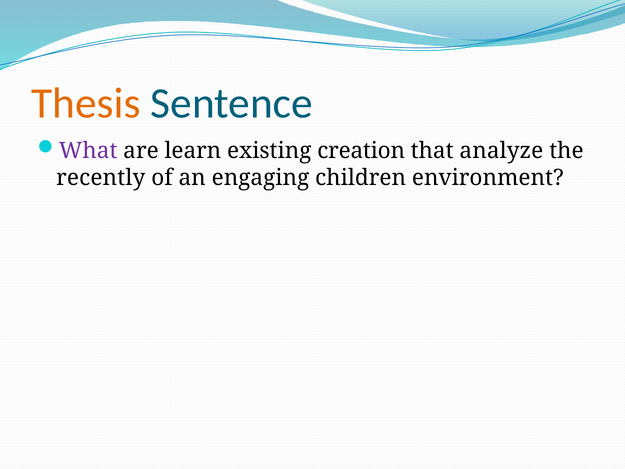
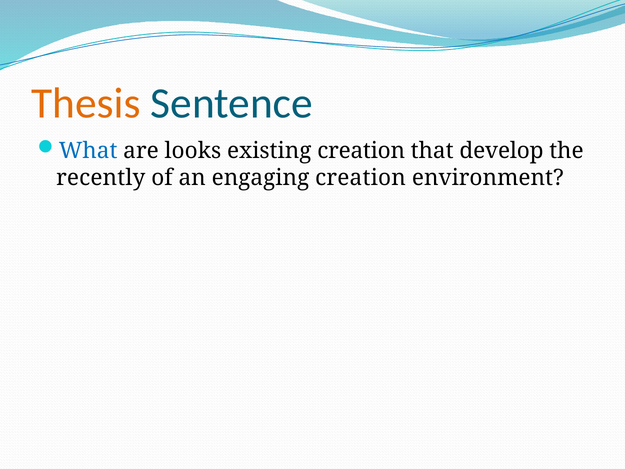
What colour: purple -> blue (88, 150)
learn: learn -> looks (193, 150)
analyze: analyze -> develop (501, 150)
engaging children: children -> creation (361, 178)
